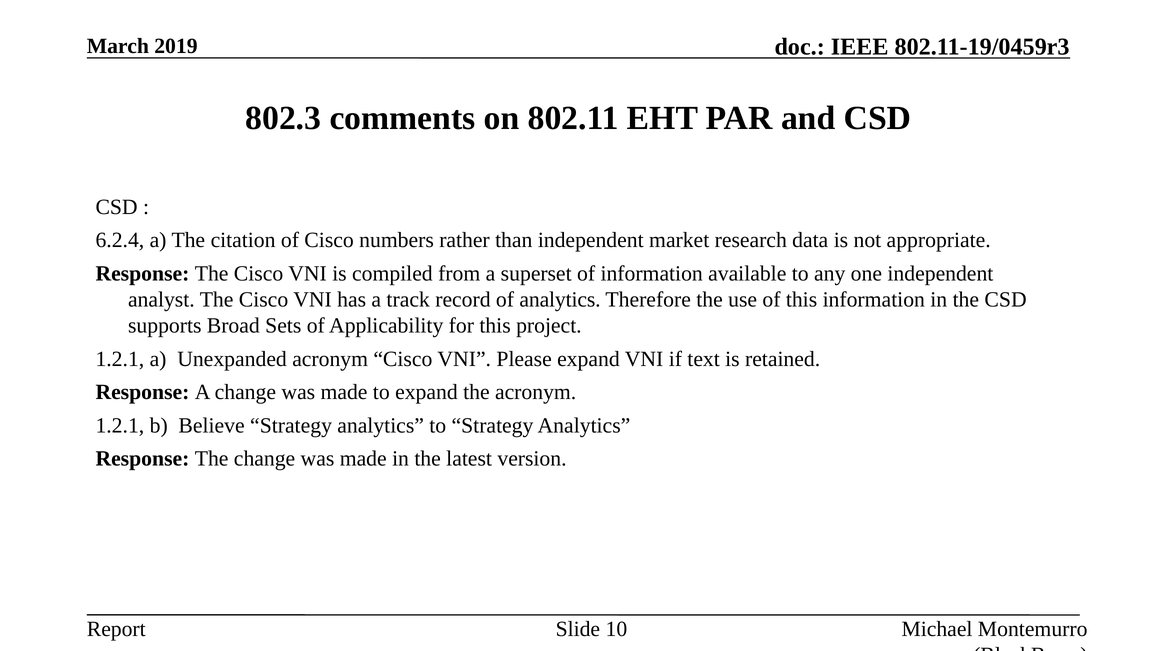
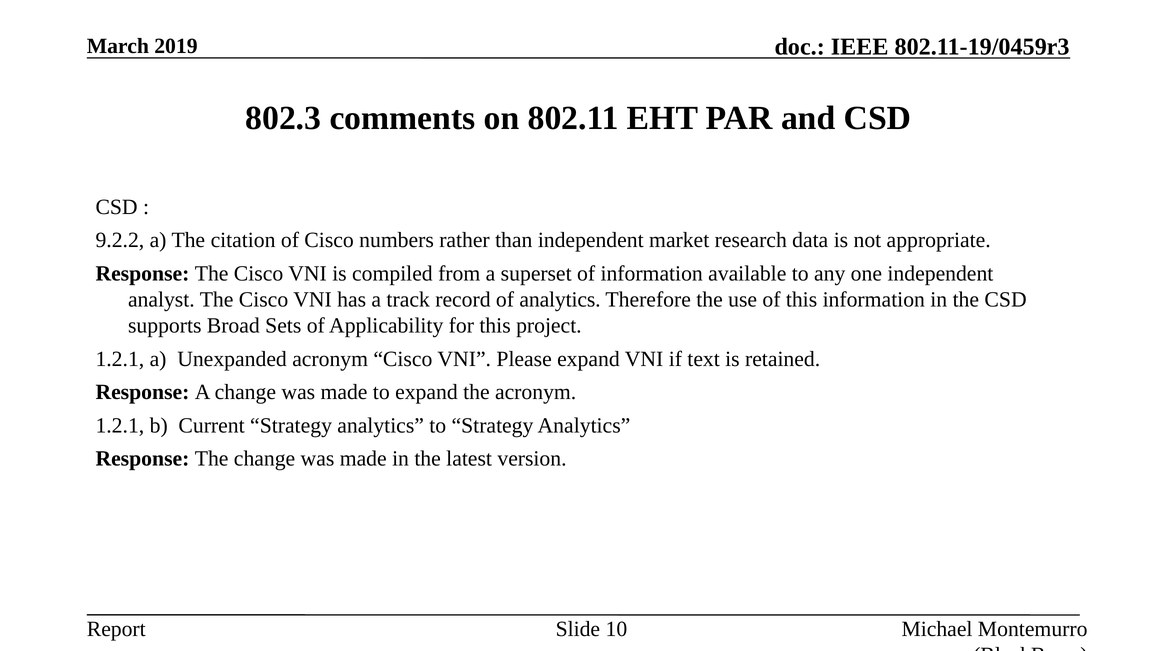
6.2.4: 6.2.4 -> 9.2.2 (120, 240)
Believe: Believe -> Current (212, 425)
